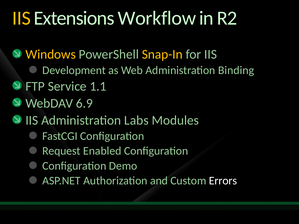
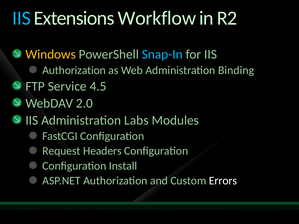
IIS colour: yellow -> light blue (22, 18)
Snap-In colour: yellow -> light blue (162, 54)
Development: Development -> Authorization (74, 70)
1.1: 1.1 -> 4.5 (98, 86)
6.9: 6.9 -> 2.0 (84, 103)
Enabled: Enabled -> Headers (102, 151)
Demo: Demo -> Install (123, 166)
